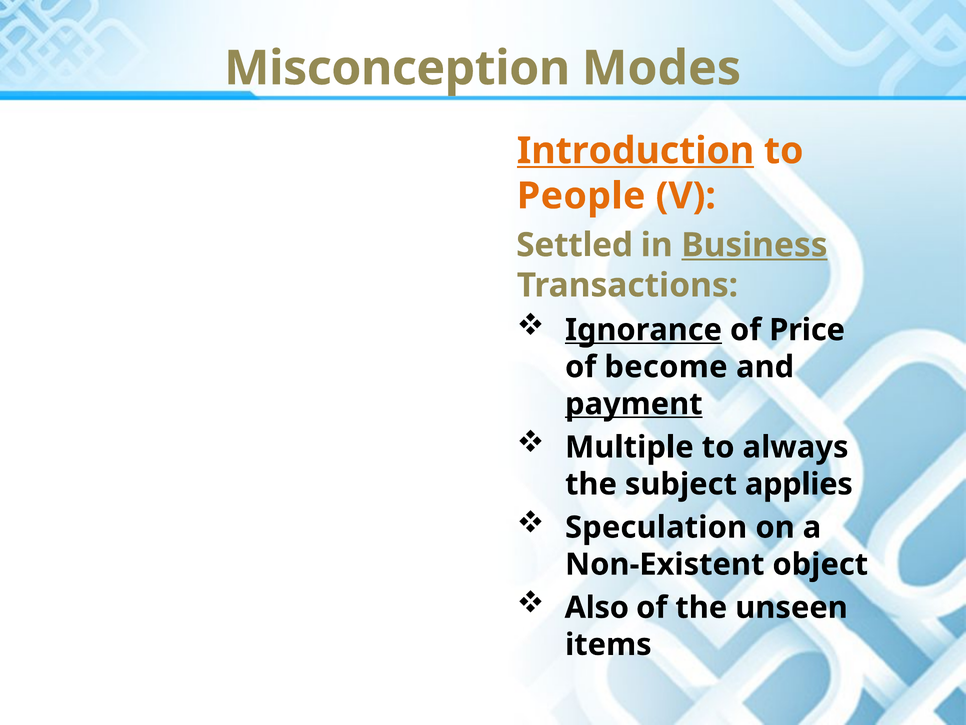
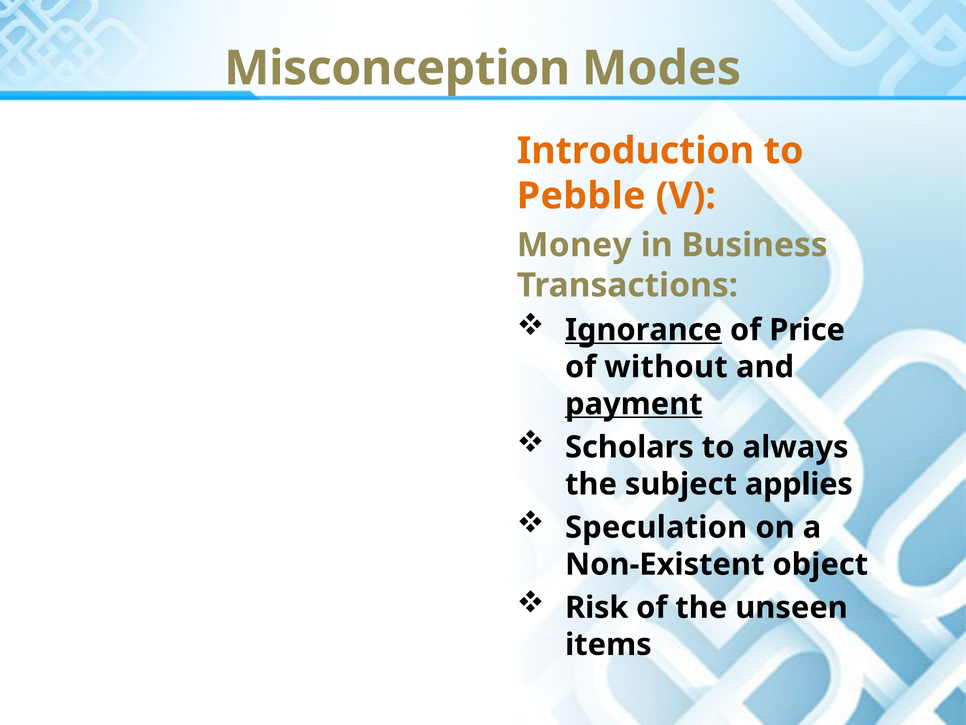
Introduction underline: present -> none (636, 151)
People: People -> Pebble (581, 196)
Settled: Settled -> Money (574, 245)
Business underline: present -> none (754, 245)
become: become -> without (666, 367)
Multiple: Multiple -> Scholars (629, 447)
Also: Also -> Risk (597, 607)
